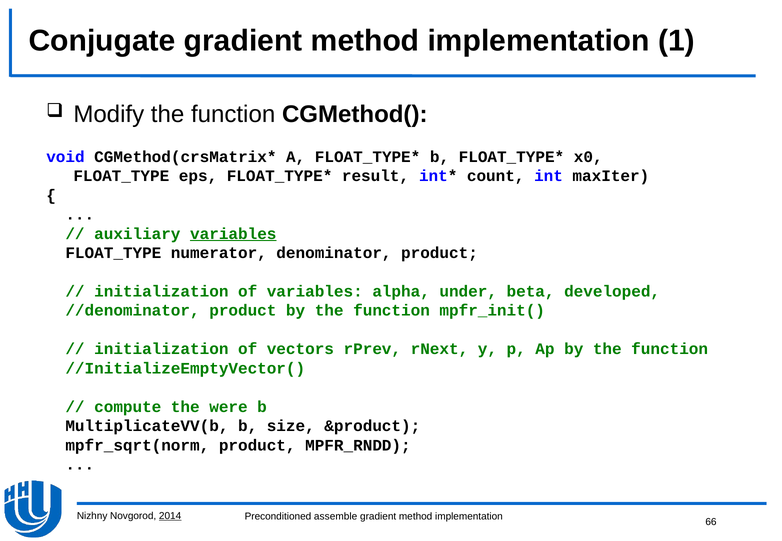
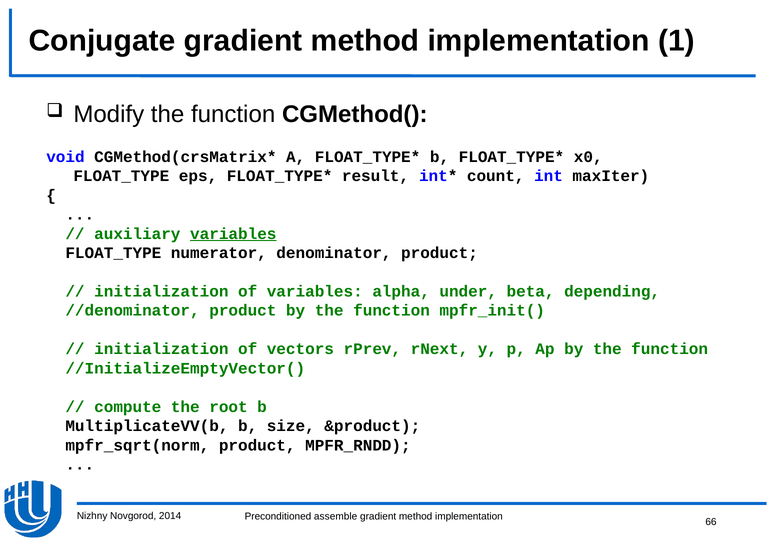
developed: developed -> depending (612, 292)
were: were -> root (228, 407)
2014 underline: present -> none (170, 516)
